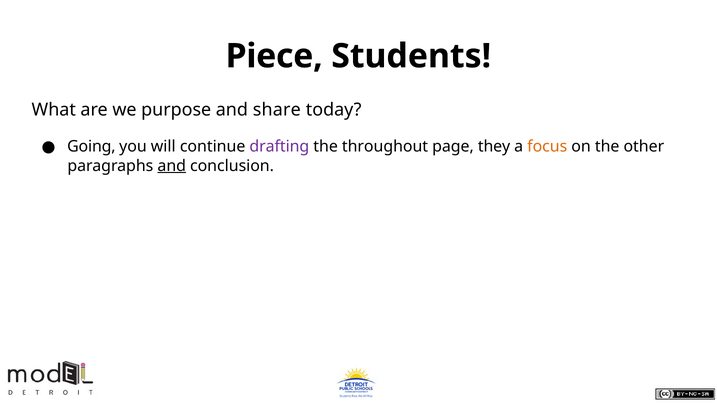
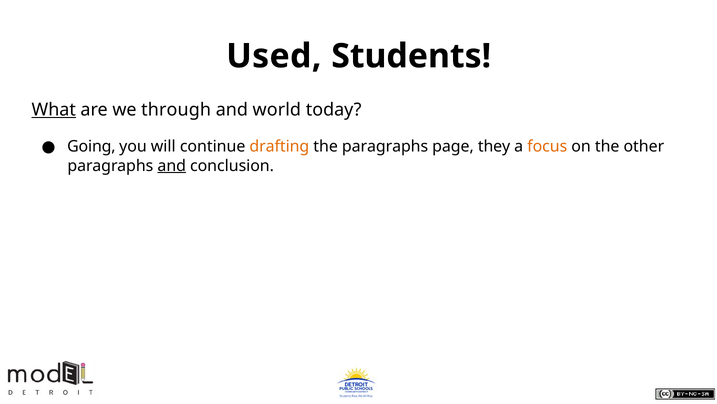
Piece: Piece -> Used (274, 56)
What underline: none -> present (54, 110)
purpose: purpose -> through (176, 110)
share: share -> world (277, 110)
drafting colour: purple -> orange (279, 146)
the throughout: throughout -> paragraphs (385, 146)
